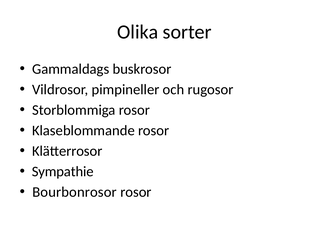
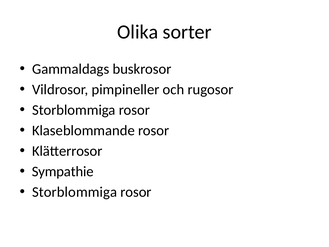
Bourbonrosor: Bourbonrosor -> Storblommiga (75, 192)
